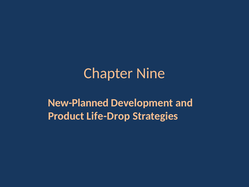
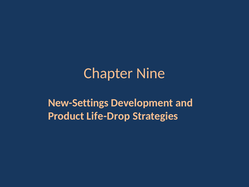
New-Planned: New-Planned -> New-Settings (78, 103)
